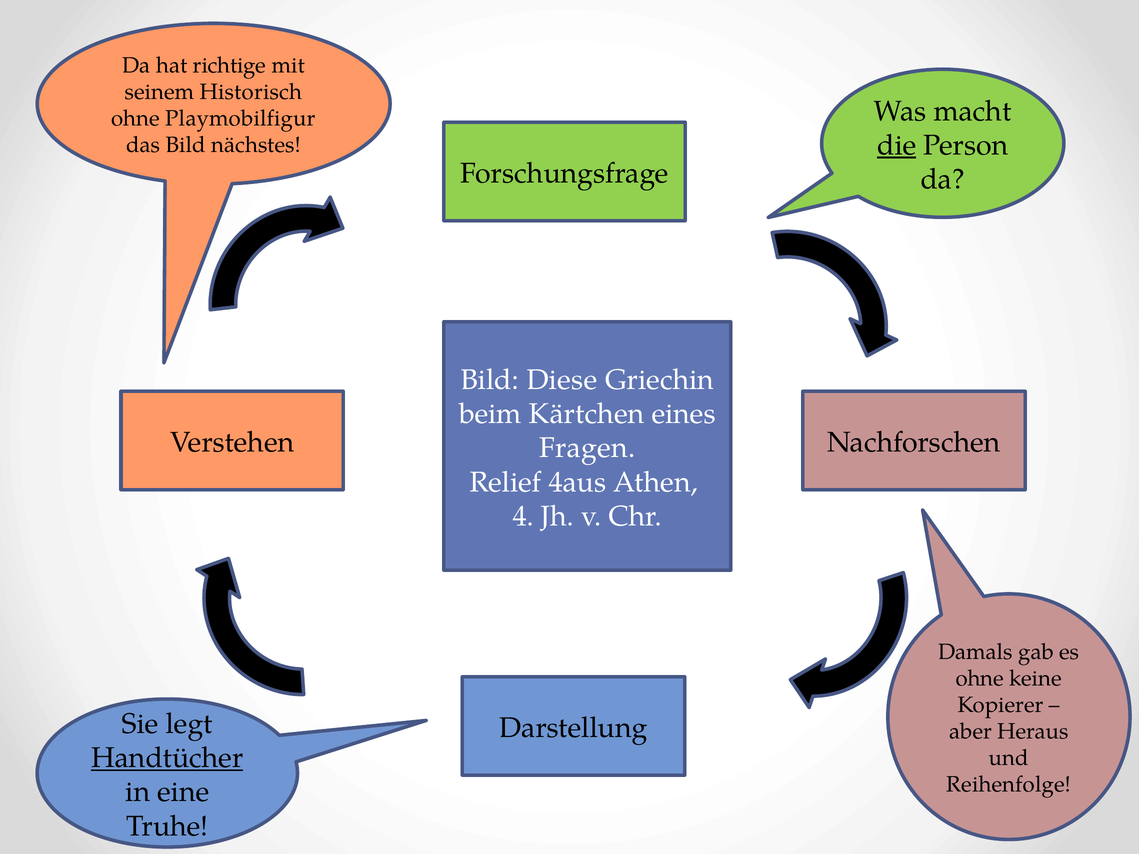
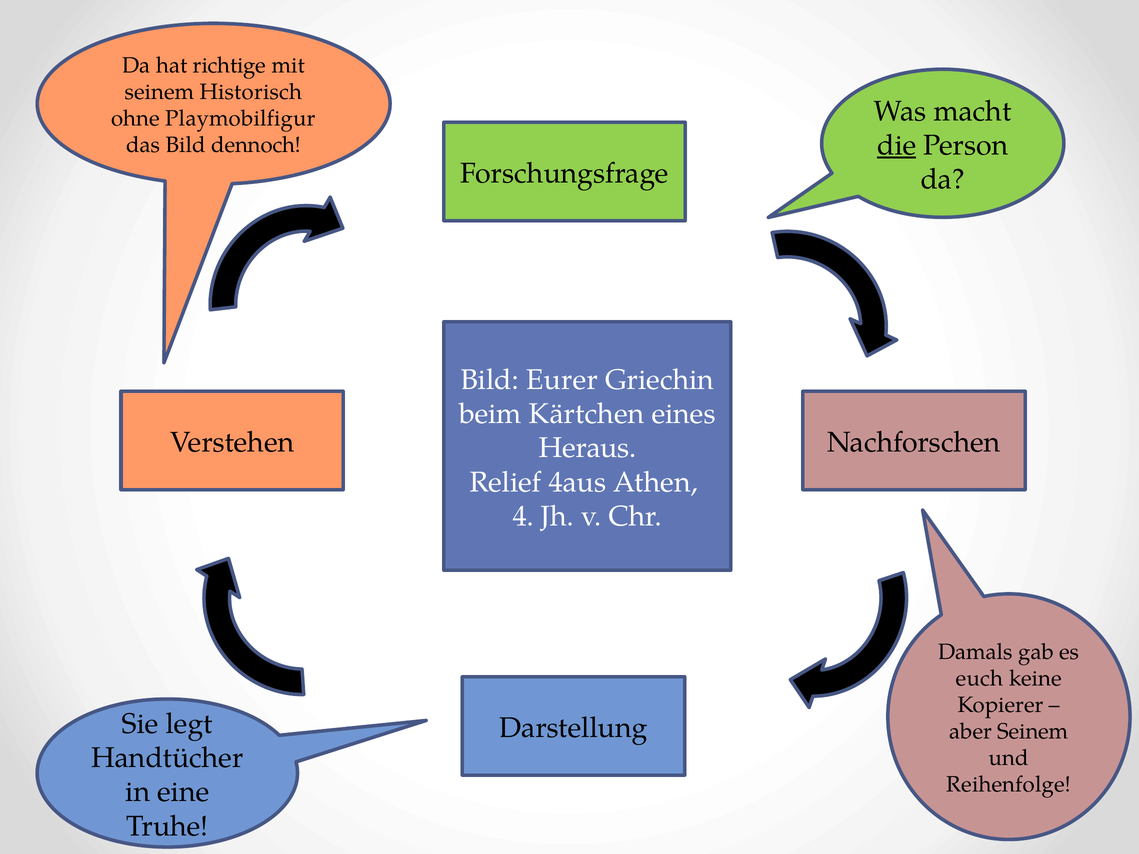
nächstes: nächstes -> dennoch (256, 145)
Diese: Diese -> Eurer (562, 380)
Fragen: Fragen -> Heraus (588, 448)
ohne: ohne -> euch (980, 679)
aber Heraus: Heraus -> Seinem (1033, 732)
Handtücher underline: present -> none (167, 758)
